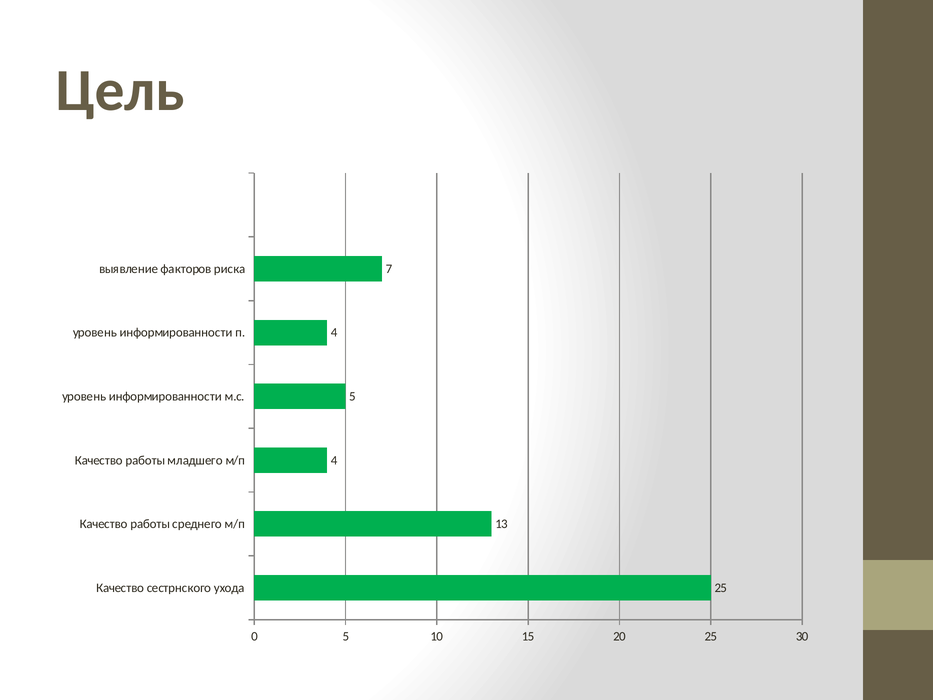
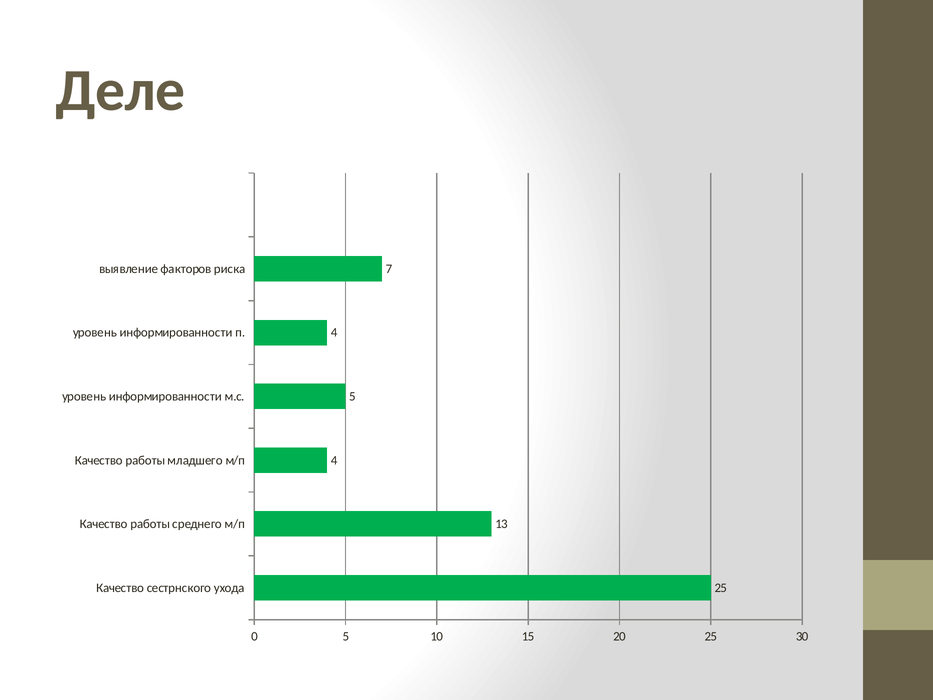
Цель: Цель -> Деле (120, 90)
